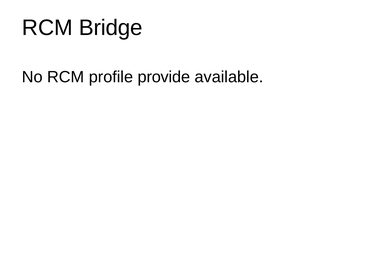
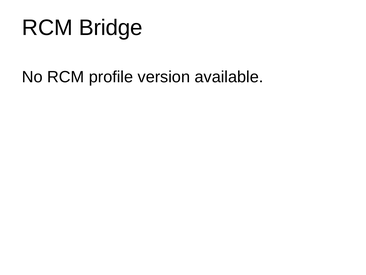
provide: provide -> version (164, 77)
